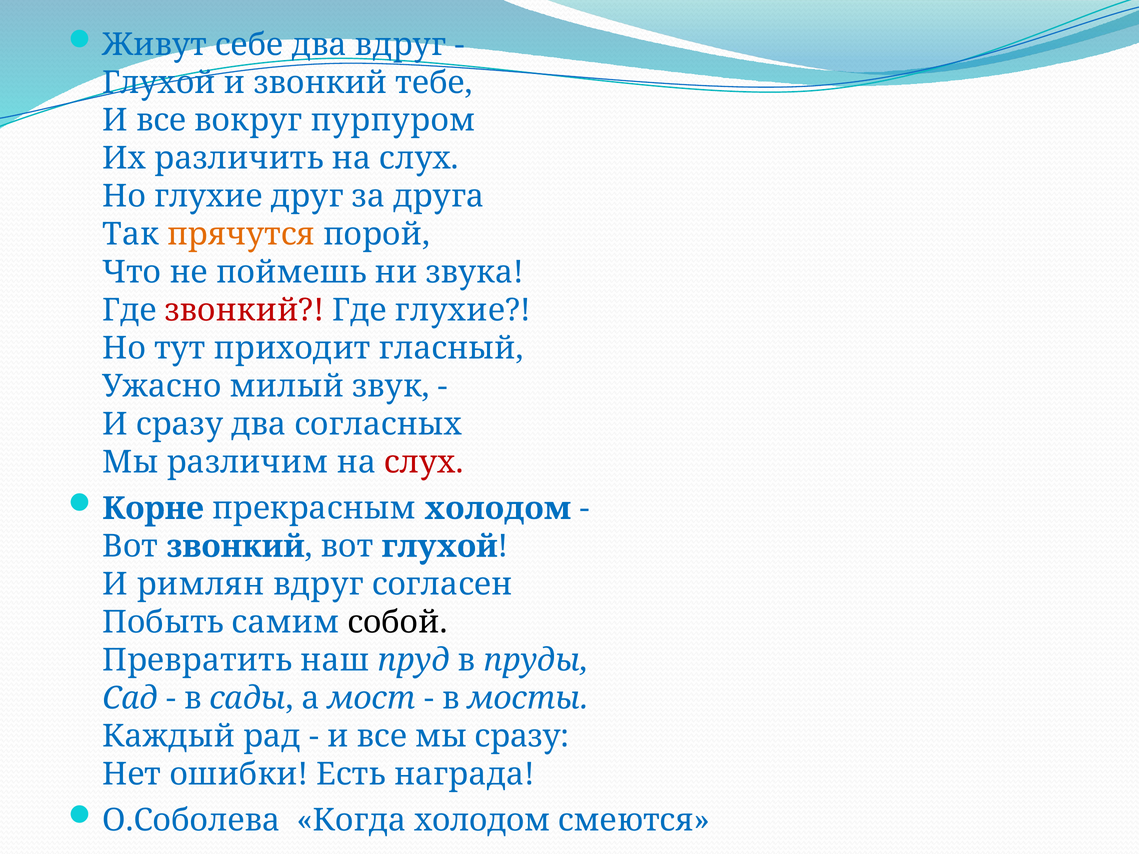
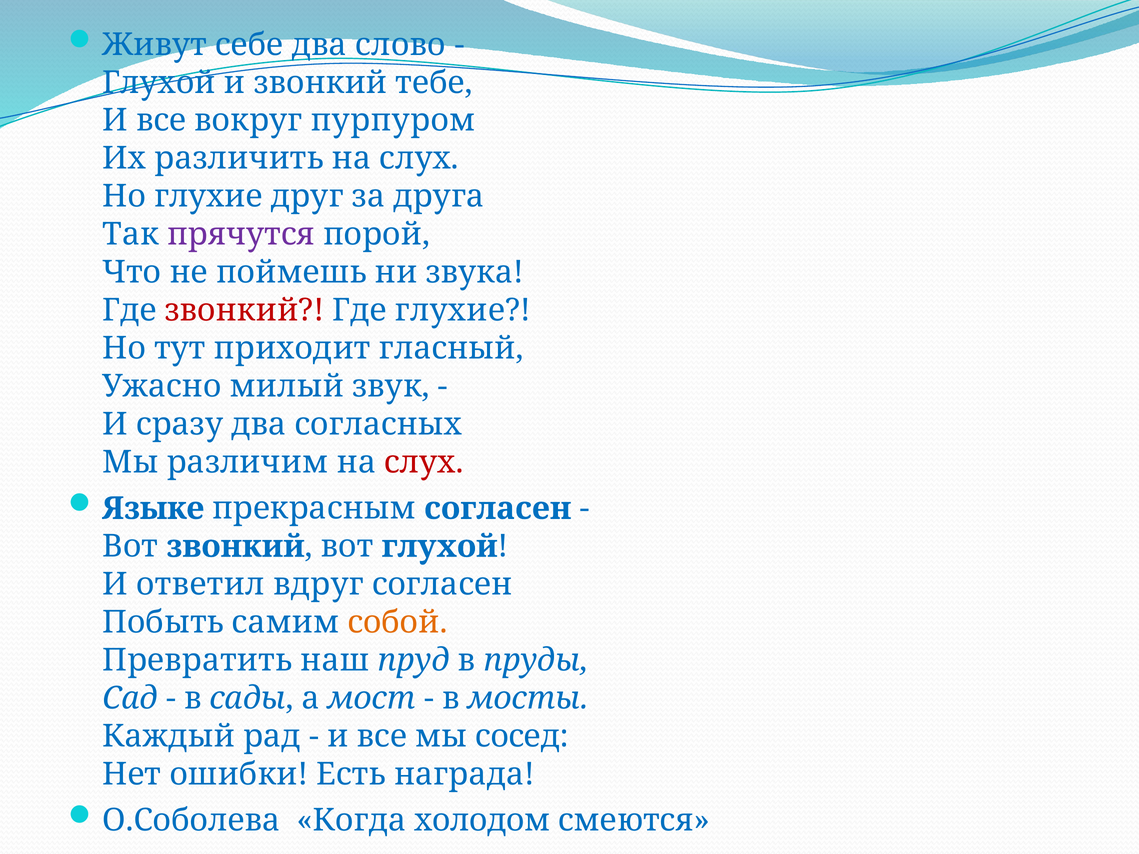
два вдруг: вдруг -> слово (401, 45)
прячутся colour: orange -> purple (241, 235)
Корне: Корне -> Языке (153, 509)
прекрасным холодом: холодом -> согласен (498, 509)
римлян: римлян -> ответил (200, 585)
собой colour: black -> orange (398, 623)
мы сразу: сразу -> сосед (522, 736)
